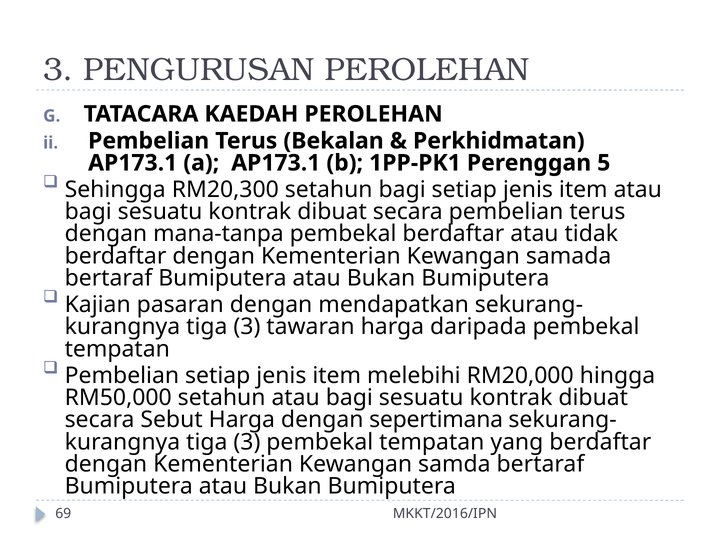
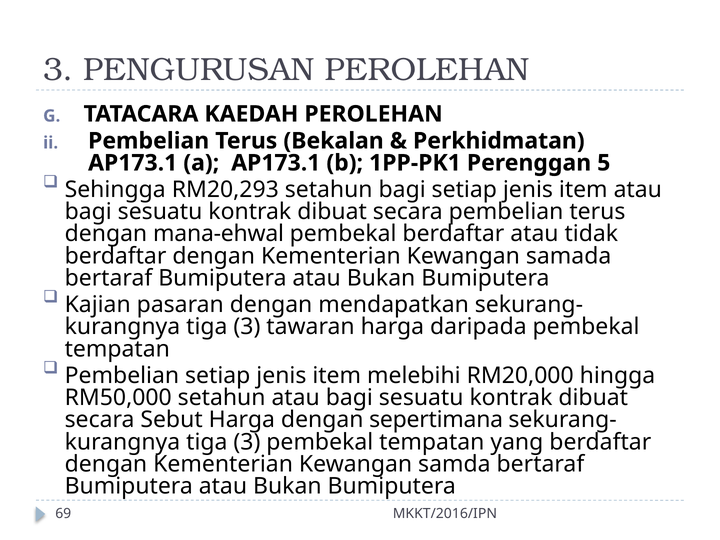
RM20,300: RM20,300 -> RM20,293 (225, 190)
mana-tanpa: mana-tanpa -> mana-ehwal (219, 234)
